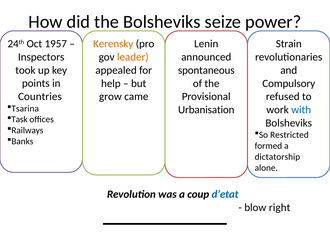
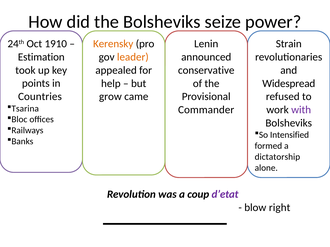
1957: 1957 -> 1910 (56, 44)
Inspectors: Inspectors -> Estimation (41, 57)
spontaneous: spontaneous -> conservative (206, 70)
Compulsory: Compulsory -> Widespread (289, 84)
Urbanisation: Urbanisation -> Commander (206, 110)
with colour: blue -> purple (301, 110)
Task: Task -> Bloc (19, 120)
Restricted: Restricted -> Intensified (290, 135)
d’etat colour: blue -> purple (225, 195)
